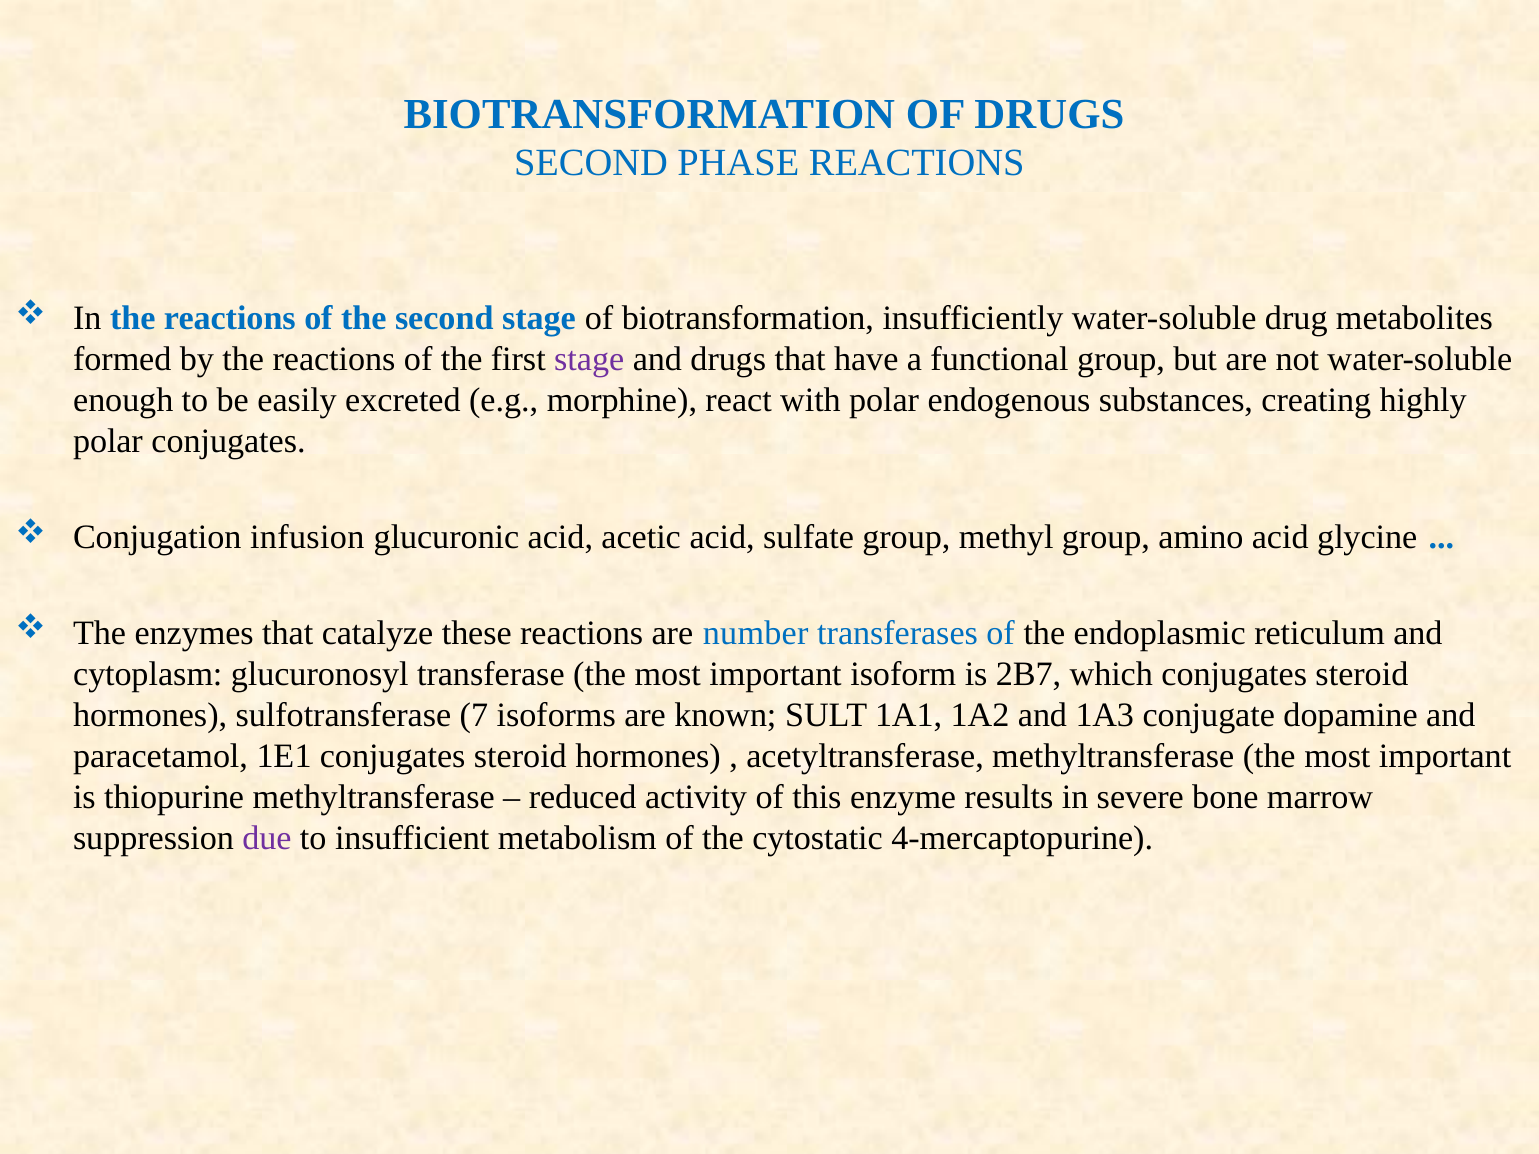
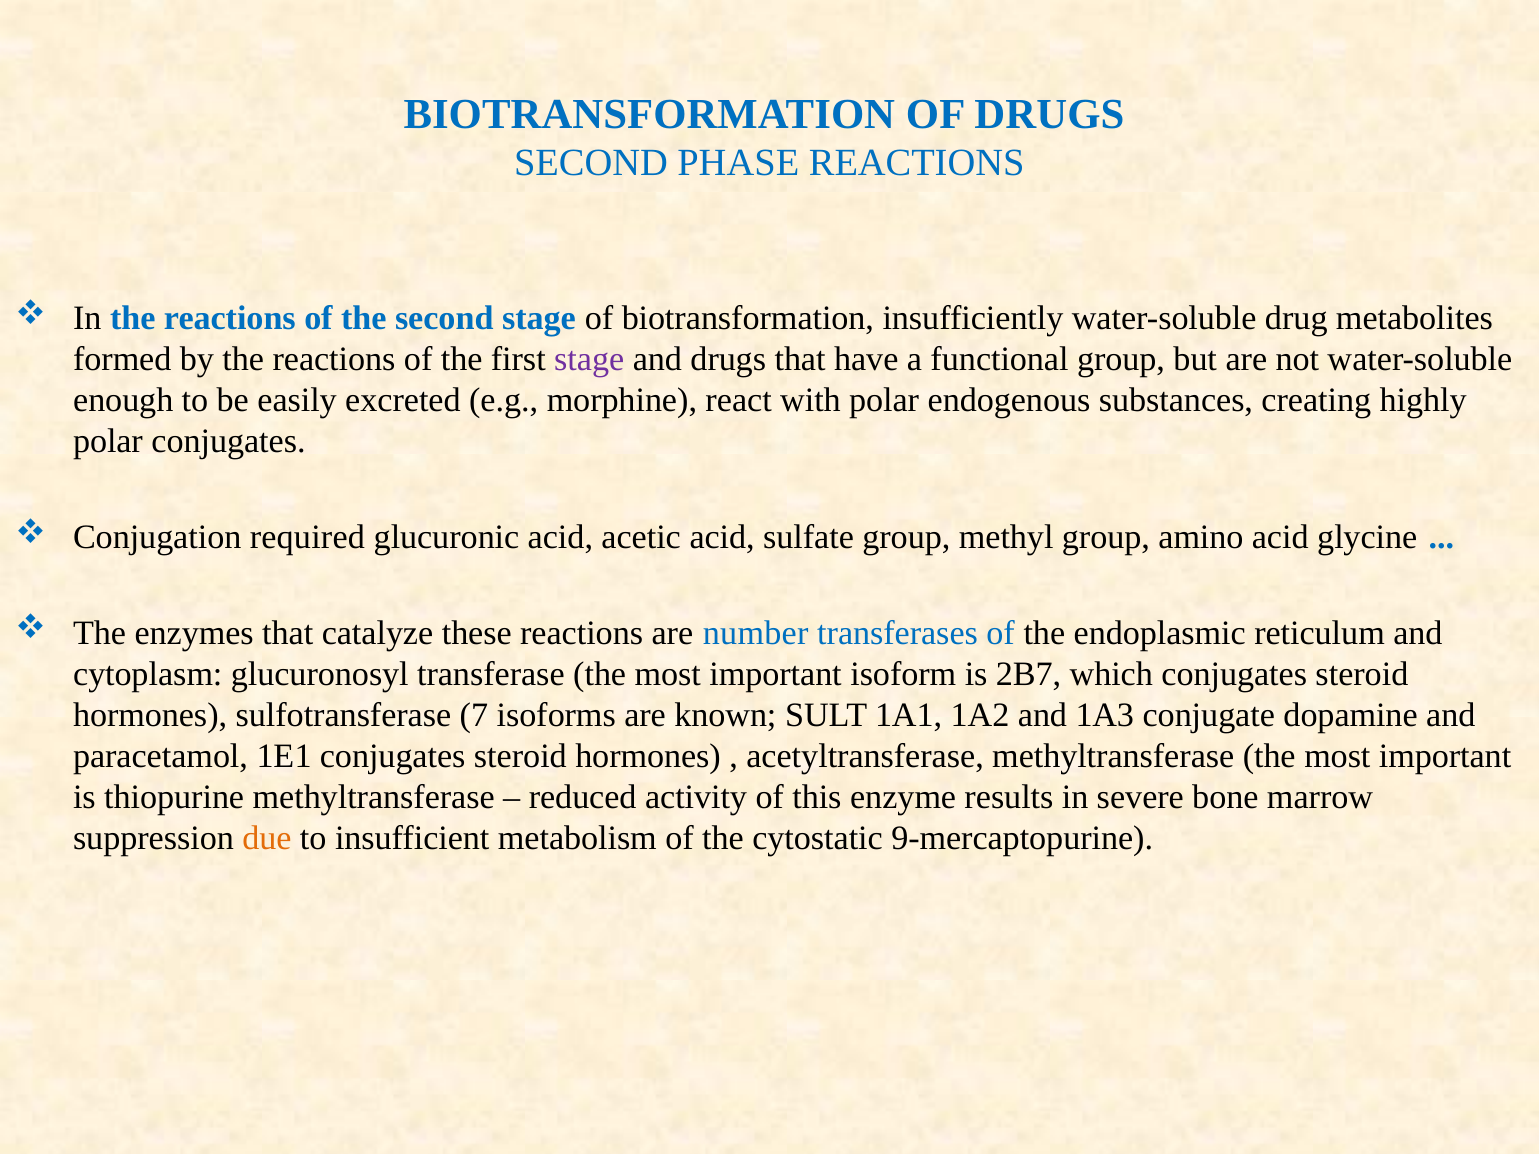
infusion: infusion -> required (307, 537)
due colour: purple -> orange (267, 838)
4-mercaptopurine: 4-mercaptopurine -> 9-mercaptopurine (1022, 838)
